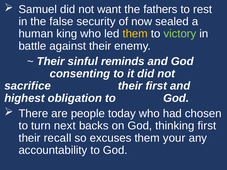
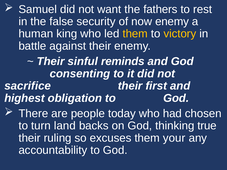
now sealed: sealed -> enemy (172, 22)
victory colour: light green -> yellow (180, 34)
next: next -> land (65, 126)
thinking first: first -> true (207, 126)
recall: recall -> ruling (58, 138)
